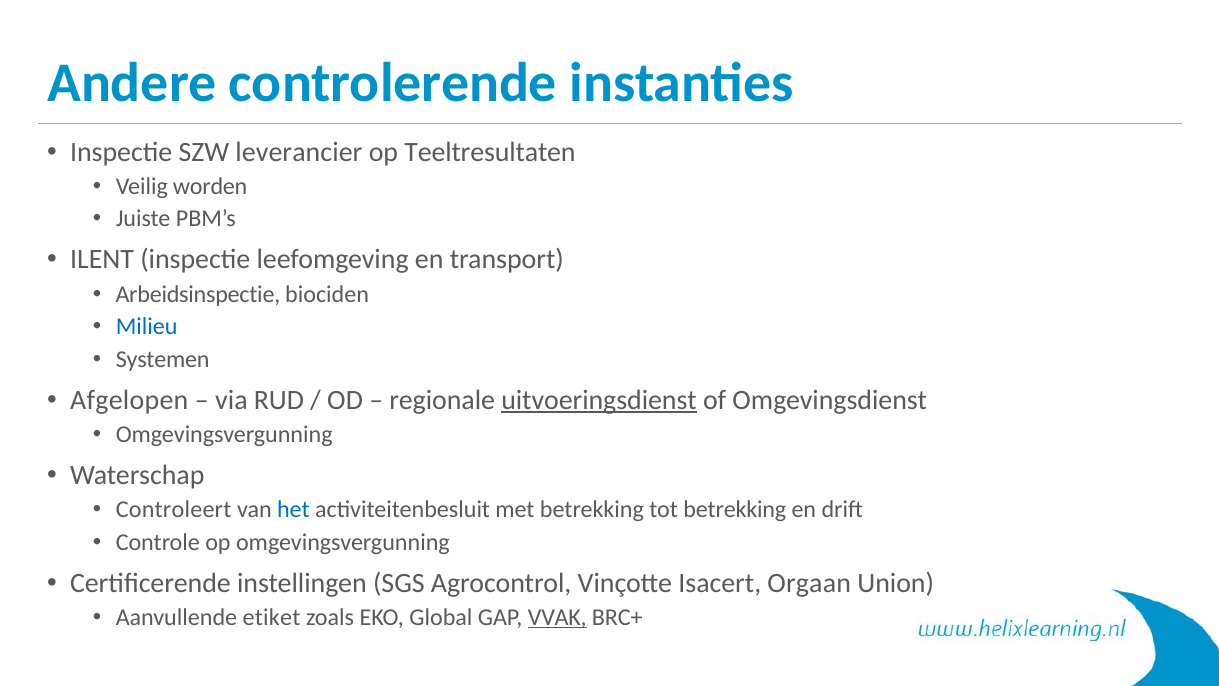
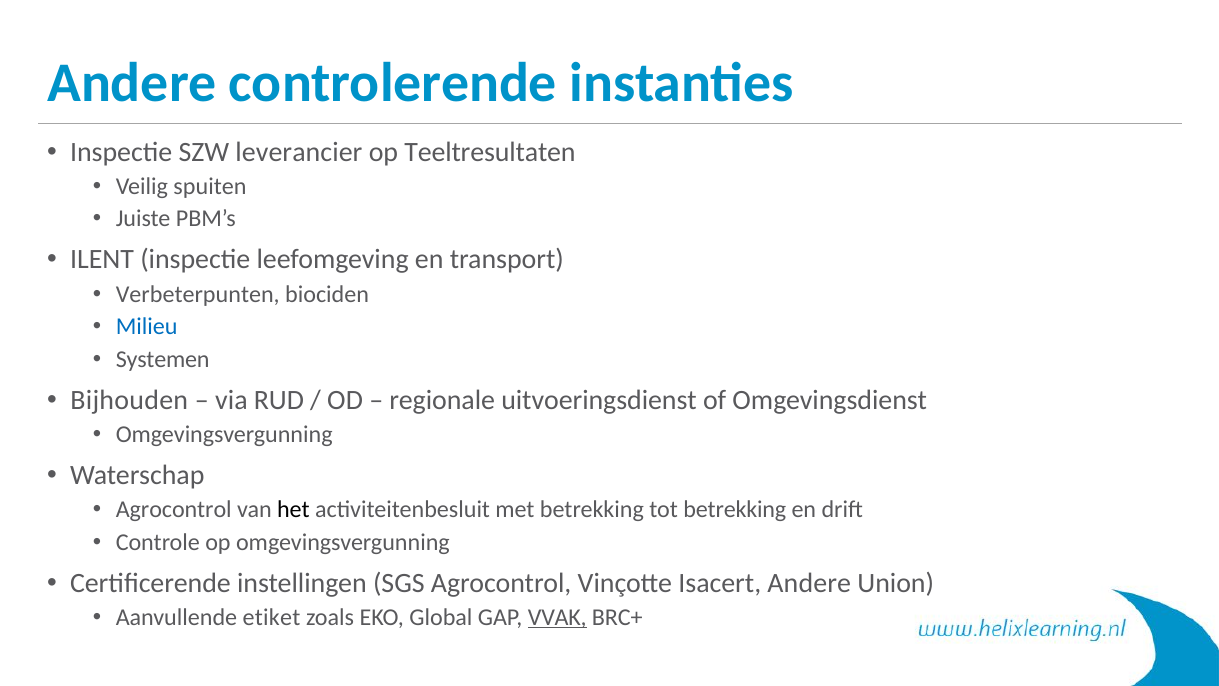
worden: worden -> spuiten (210, 186)
Arbeidsinspectie: Arbeidsinspectie -> Verbeterpunten (198, 294)
Afgelopen: Afgelopen -> Bijhouden (129, 400)
uitvoeringsdienst underline: present -> none (599, 400)
Controleert: Controleert -> Agrocontrol (174, 509)
het colour: blue -> black (293, 509)
Isacert Orgaan: Orgaan -> Andere (809, 583)
